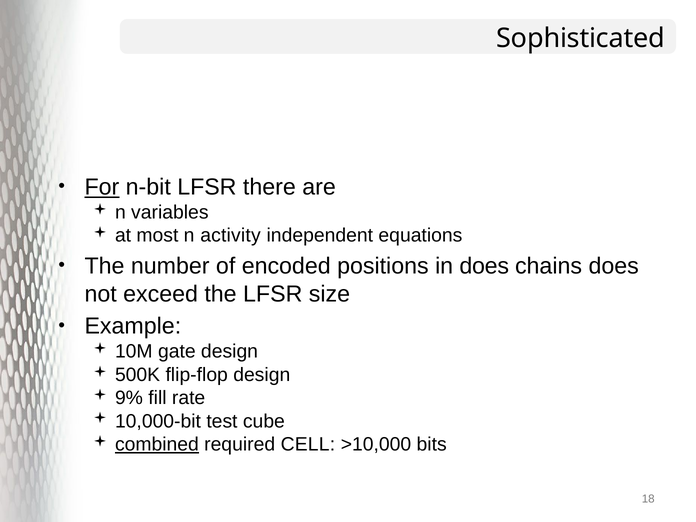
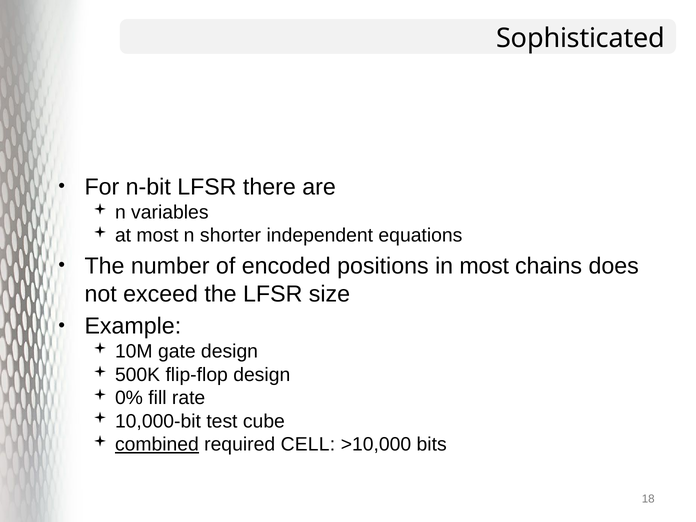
For underline: present -> none (102, 187)
activity: activity -> shorter (230, 236)
in does: does -> most (484, 266)
9%: 9% -> 0% (129, 398)
